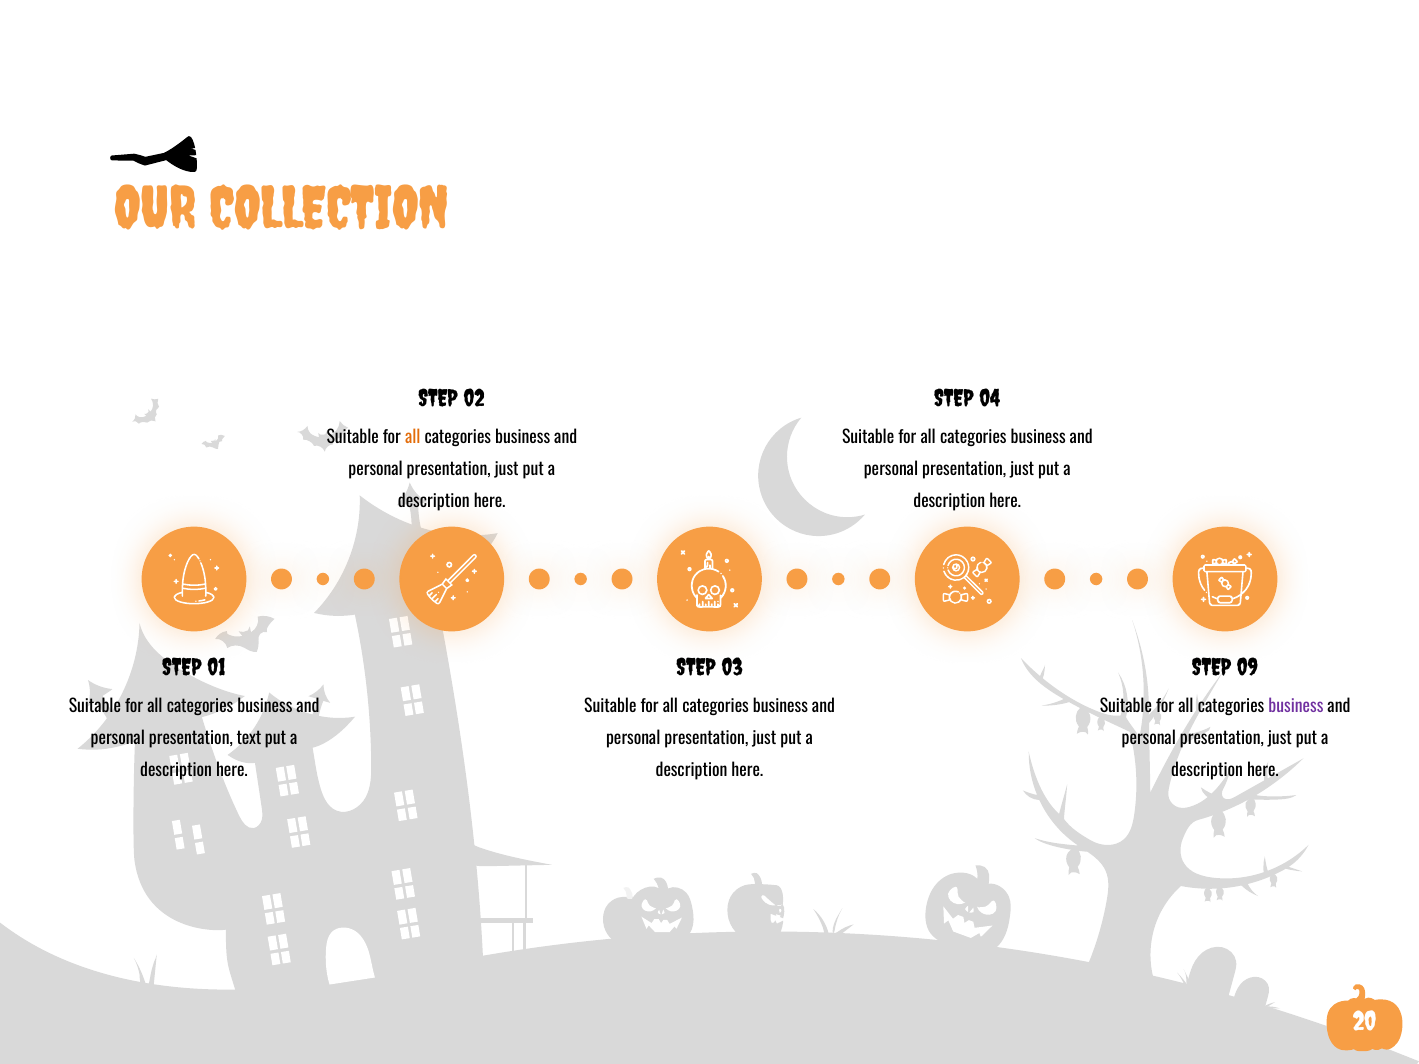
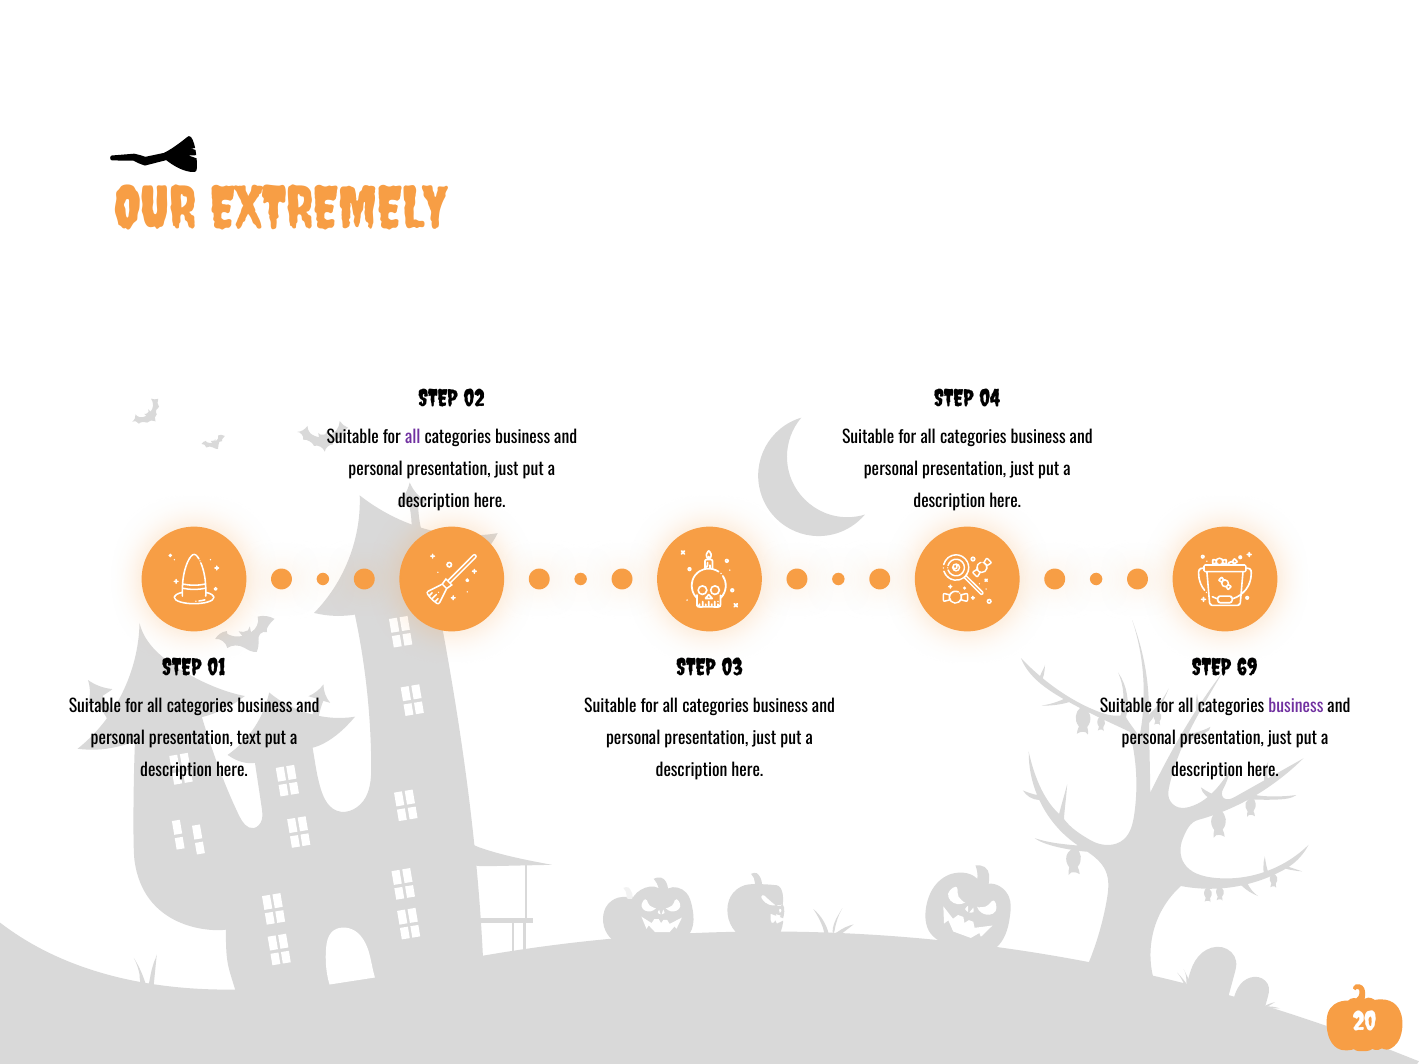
COLLECTION: COLLECTION -> EXTREMELY (329, 209)
all colour: orange -> purple (413, 438)
09: 09 -> 69 (1247, 668)
